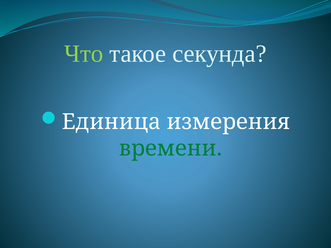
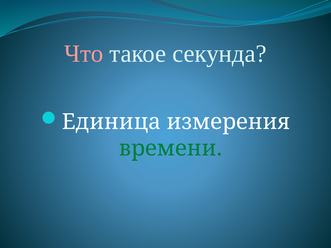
Что colour: light green -> pink (84, 54)
